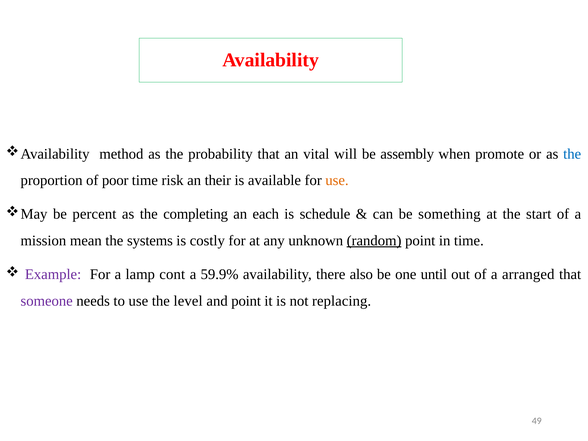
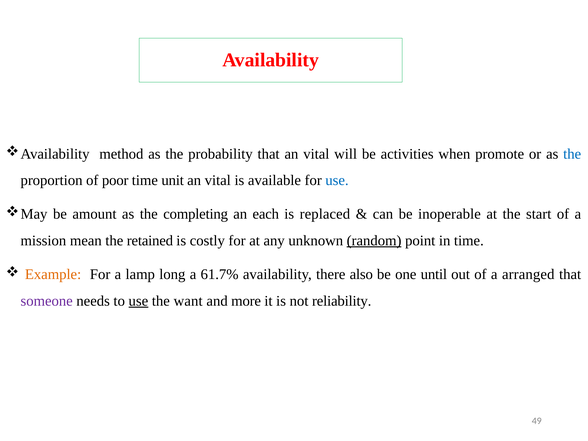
assembly: assembly -> activities (407, 154)
risk: risk -> unit (173, 180)
their: their -> vital (218, 180)
use colour: orange -> blue (337, 180)
percent: percent -> amount (94, 214)
schedule: schedule -> replaced (325, 214)
something: something -> inoperable (449, 214)
systems: systems -> retained (150, 241)
Example colour: purple -> orange (53, 274)
cont: cont -> long (172, 274)
59.9%: 59.9% -> 61.7% (220, 274)
use underline: none -> present (138, 301)
level: level -> want (188, 301)
and point: point -> more (246, 301)
replacing: replacing -> reliability (342, 301)
